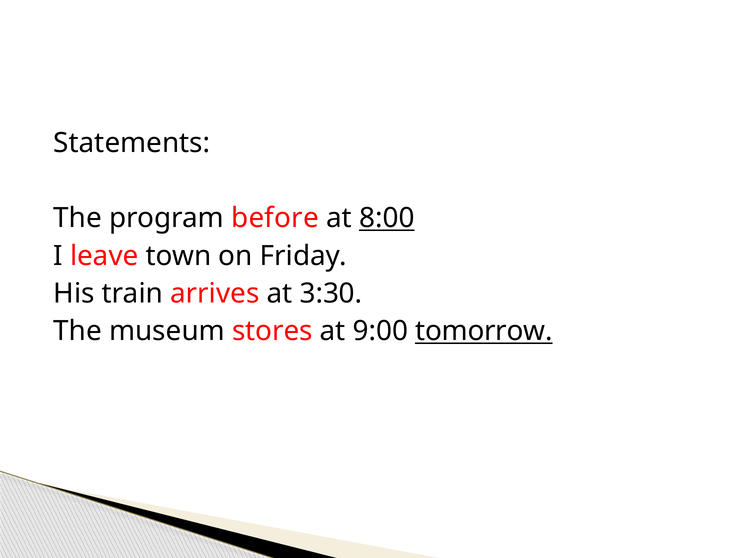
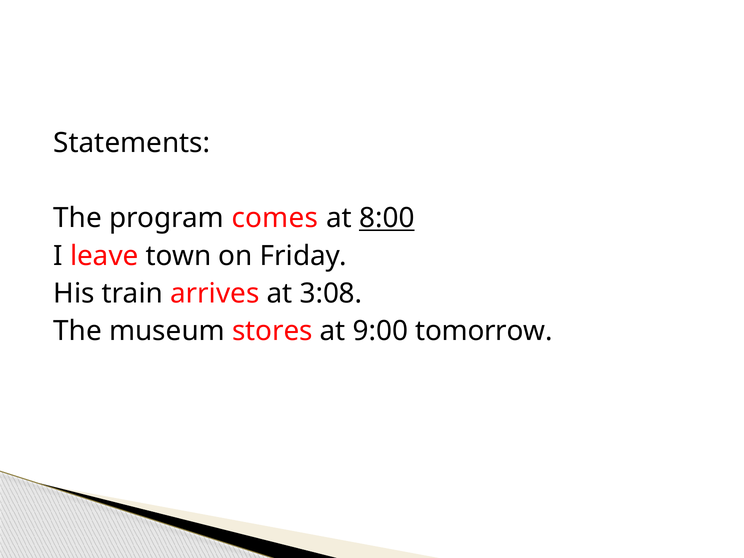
before: before -> comes (275, 218)
3:30: 3:30 -> 3:08 (331, 293)
tomorrow underline: present -> none (484, 331)
